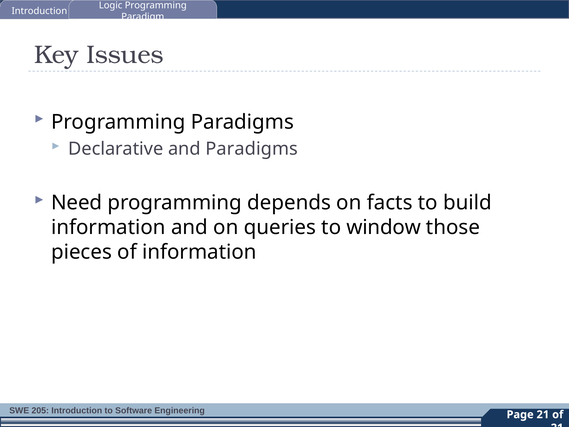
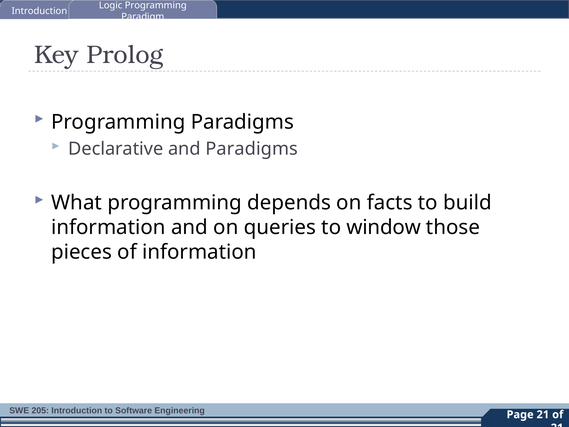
Issues: Issues -> Prolog (125, 55)
Need: Need -> What (77, 203)
